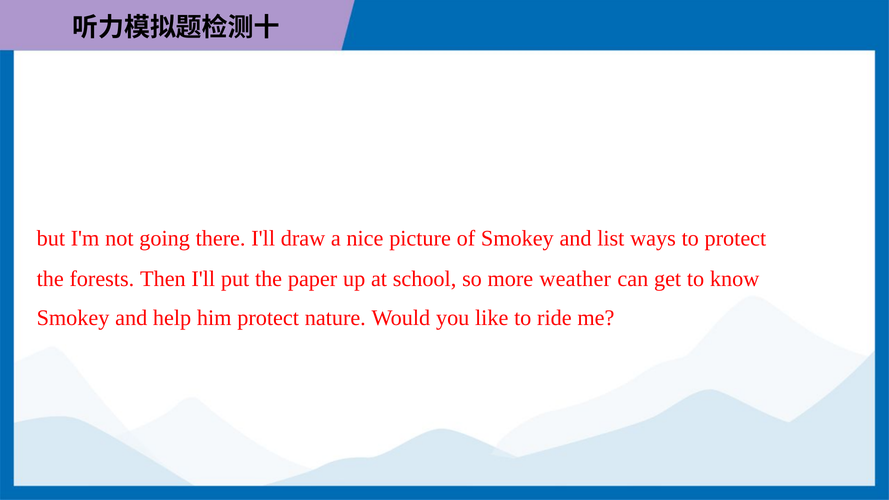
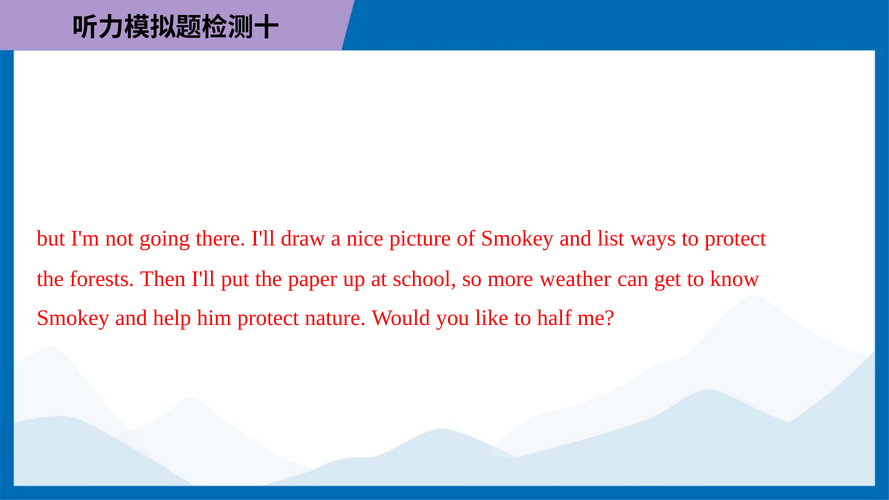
ride: ride -> half (554, 318)
